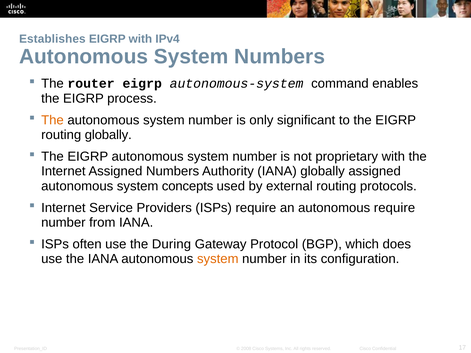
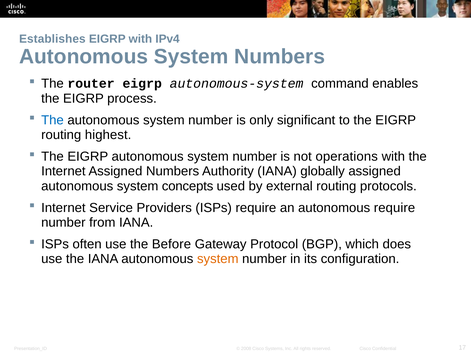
The colour: orange -> blue (52, 120)
routing globally: globally -> highest (108, 135)
proprietary: proprietary -> operations (347, 157)
During: During -> Before (171, 244)
